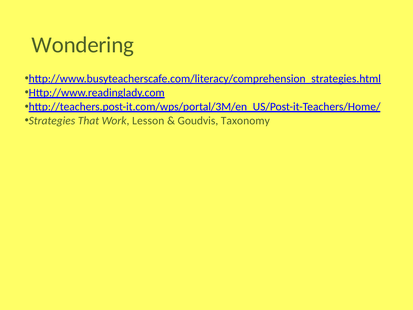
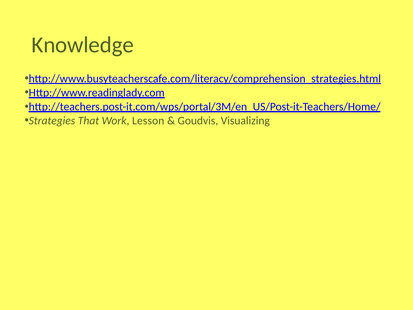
Wondering: Wondering -> Knowledge (83, 45)
Taxonomy: Taxonomy -> Visualizing (245, 121)
